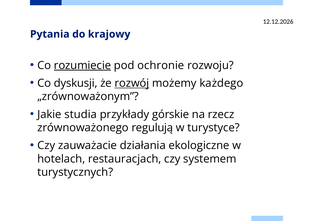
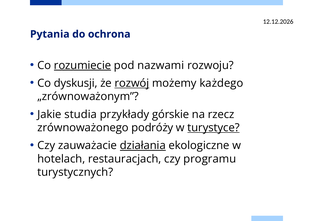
krajowy: krajowy -> ochrona (109, 34)
ochronie: ochronie -> nazwami (161, 65)
regulują: regulują -> podróży (152, 128)
turystyce underline: none -> present (214, 128)
działania underline: none -> present (143, 146)
systemem: systemem -> programu (210, 159)
